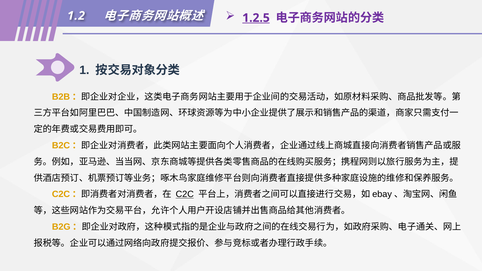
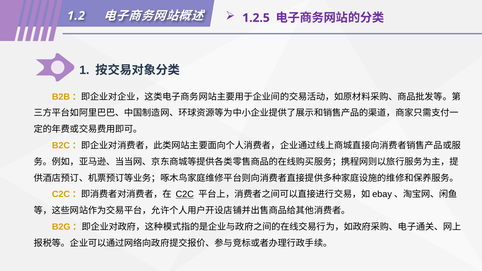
1.2.5 underline: present -> none (256, 18)
